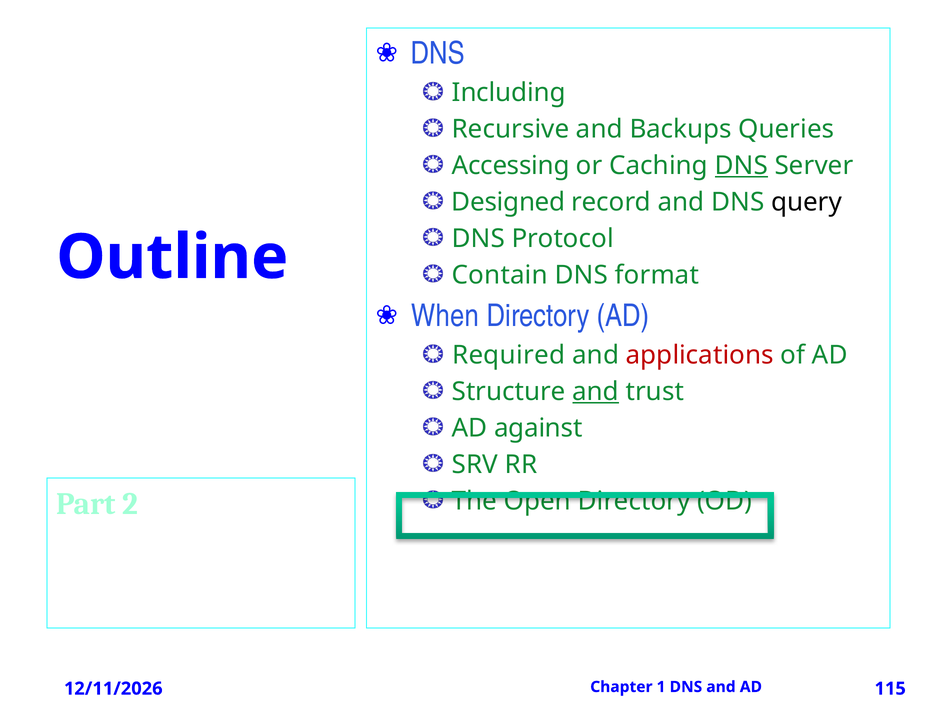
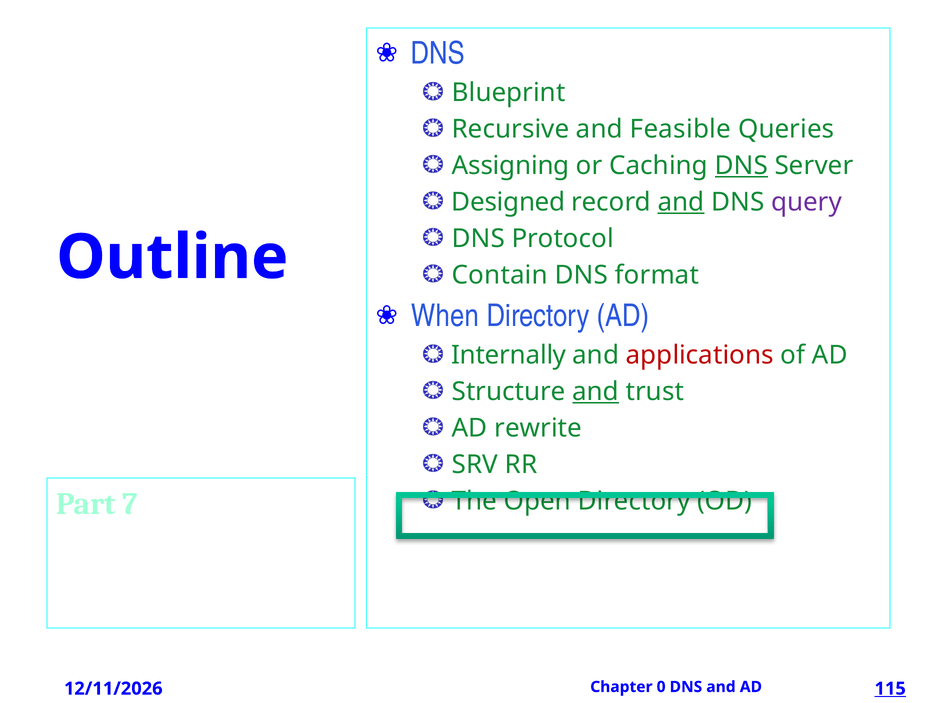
Including: Including -> Blueprint (509, 93)
Backups: Backups -> Feasible (680, 129)
Accessing: Accessing -> Assigning (511, 166)
and underline: none -> present (681, 202)
query colour: black -> purple (807, 202)
Required: Required -> Internally (509, 355)
against: against -> rewrite (538, 428)
2: 2 -> 7 (130, 504)
1: 1 -> 0 (661, 687)
115 underline: none -> present (890, 688)
